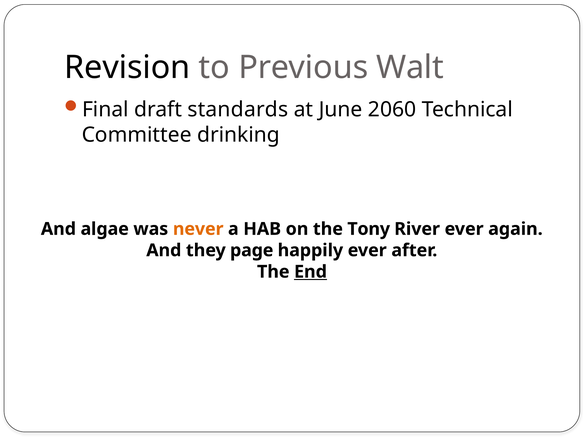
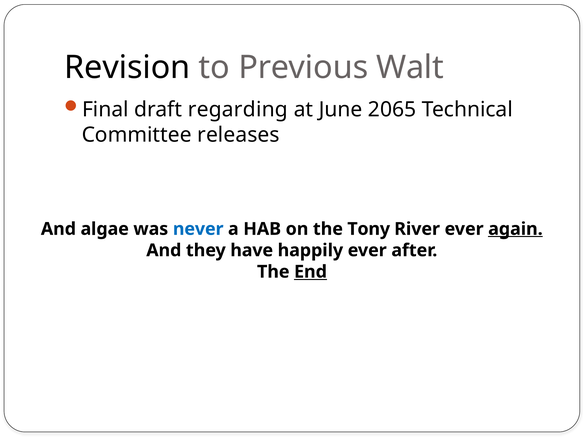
standards: standards -> regarding (238, 109)
2060: 2060 -> 2065 (392, 109)
drinking: drinking -> releases (238, 135)
never colour: orange -> blue (198, 229)
again underline: none -> present (515, 229)
page: page -> have (252, 250)
